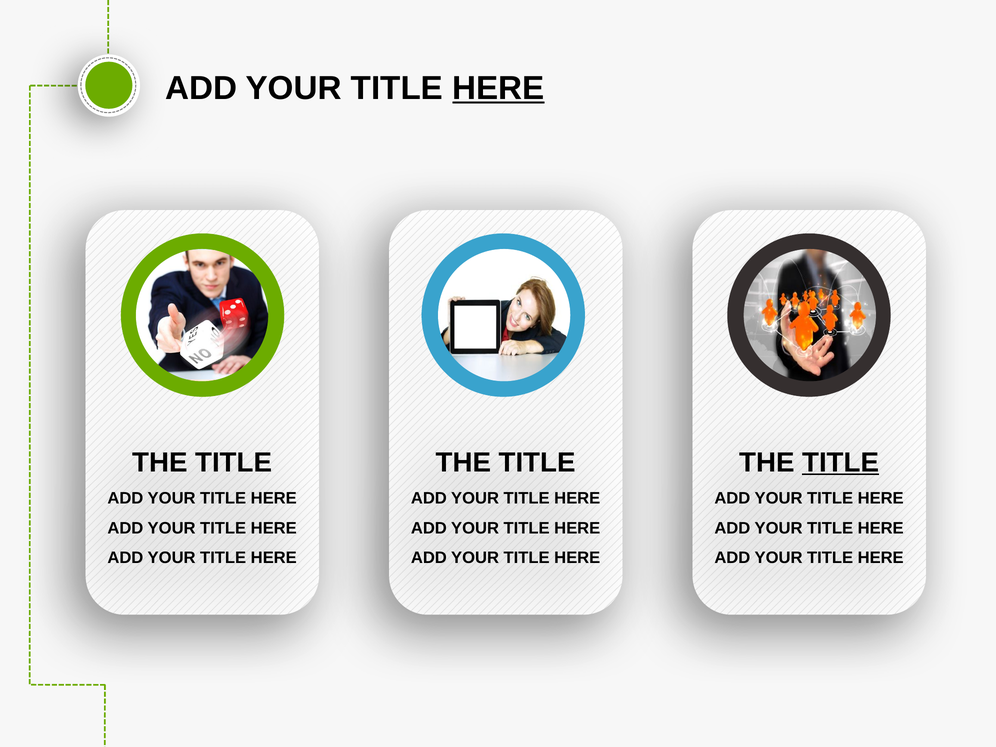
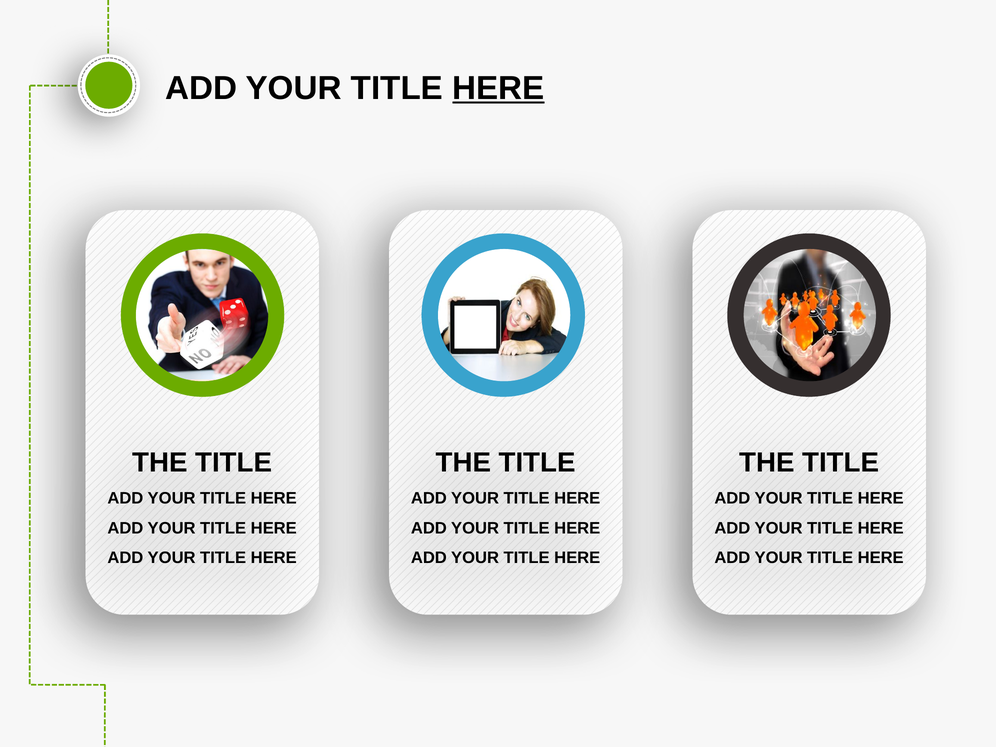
TITLE underline: present -> none (841, 462)
